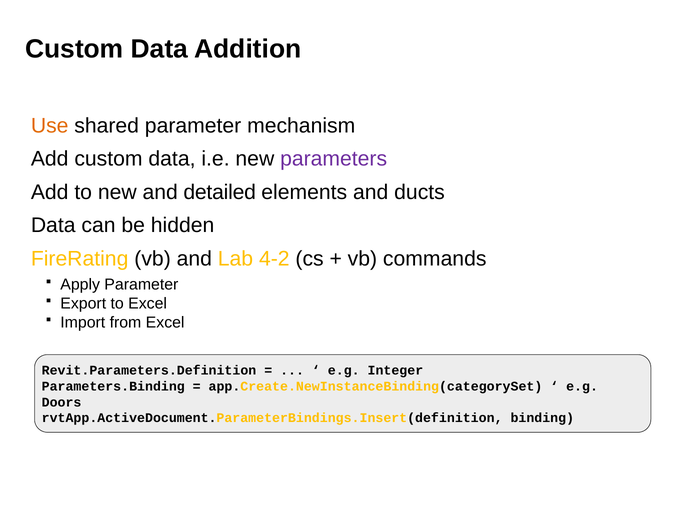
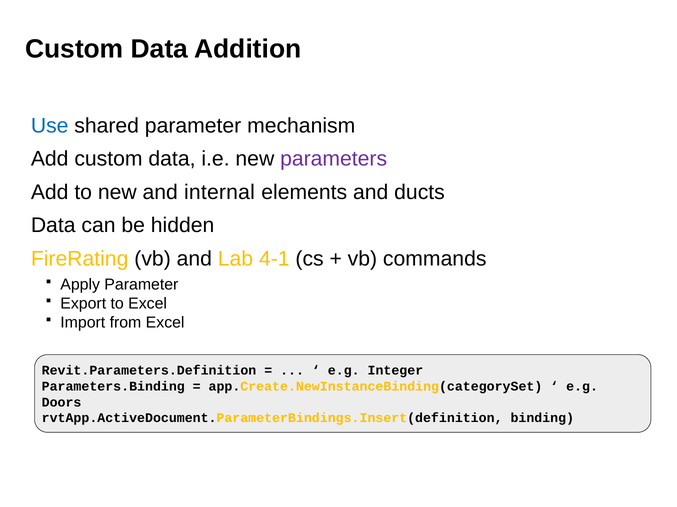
Use colour: orange -> blue (50, 126)
detailed: detailed -> internal (219, 192)
4-2: 4-2 -> 4-1 (274, 259)
